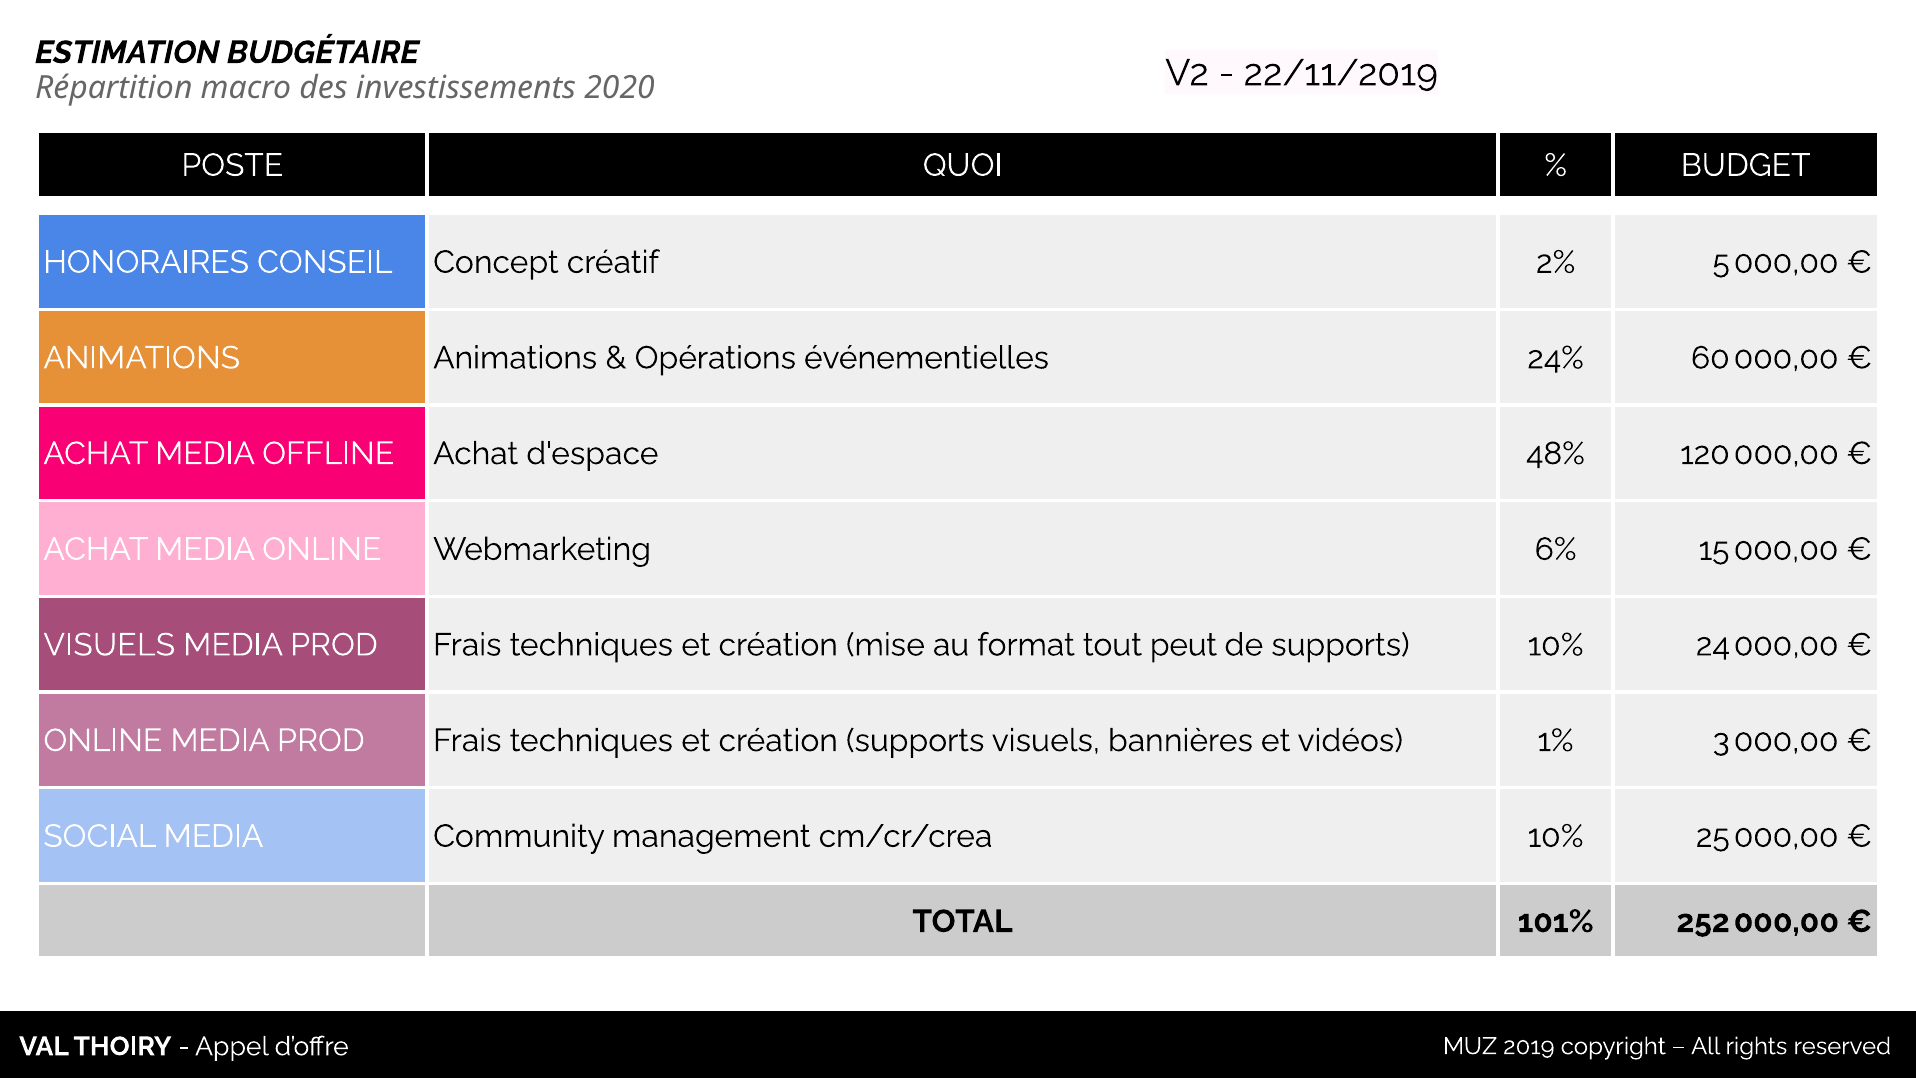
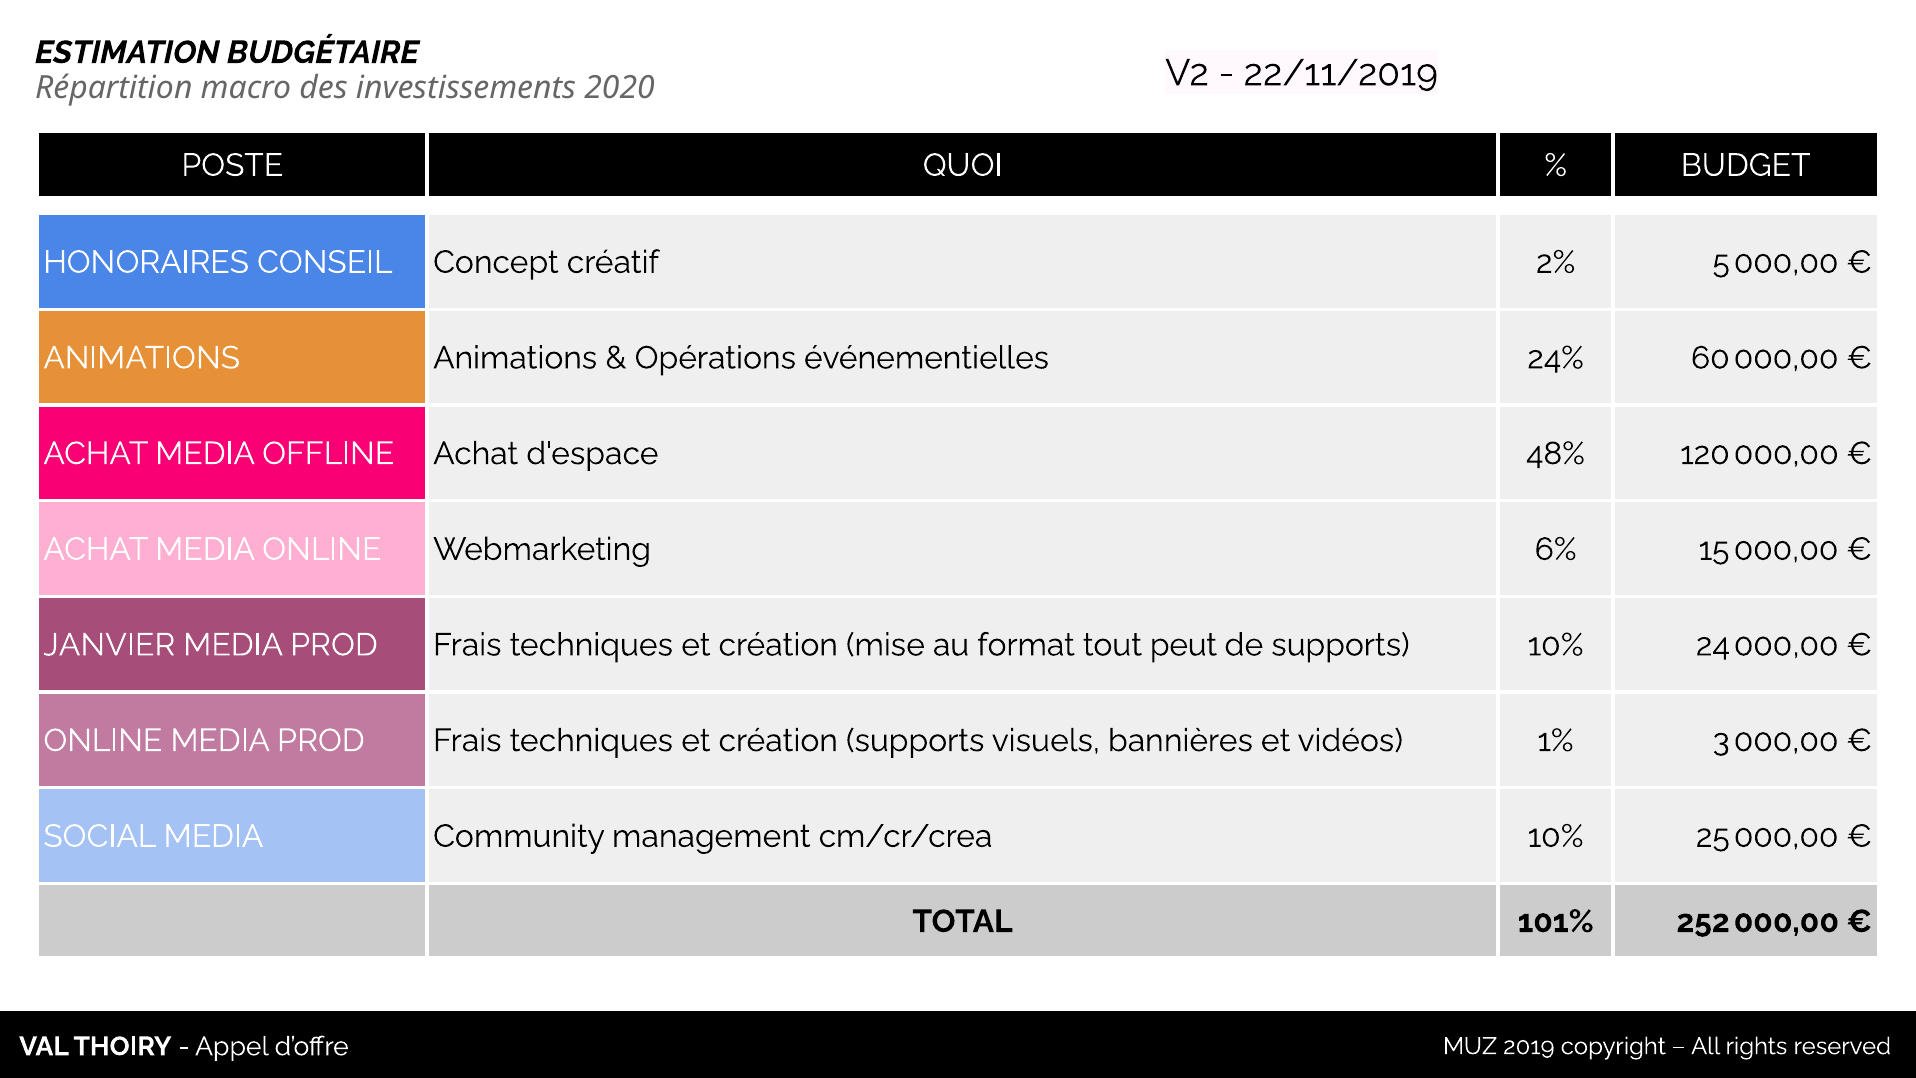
VISUELS: VISUELS -> JANVIER (109, 645)
